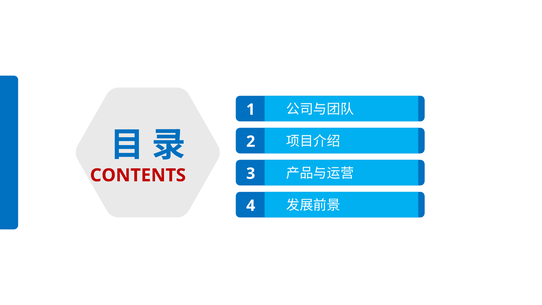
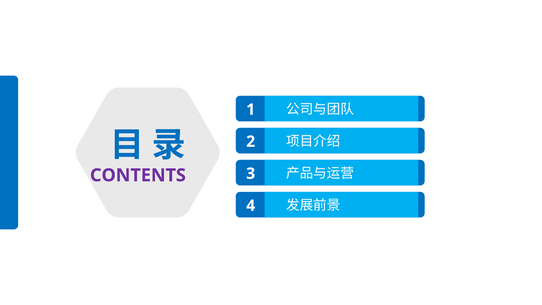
CONTENTS colour: red -> purple (138, 175)
